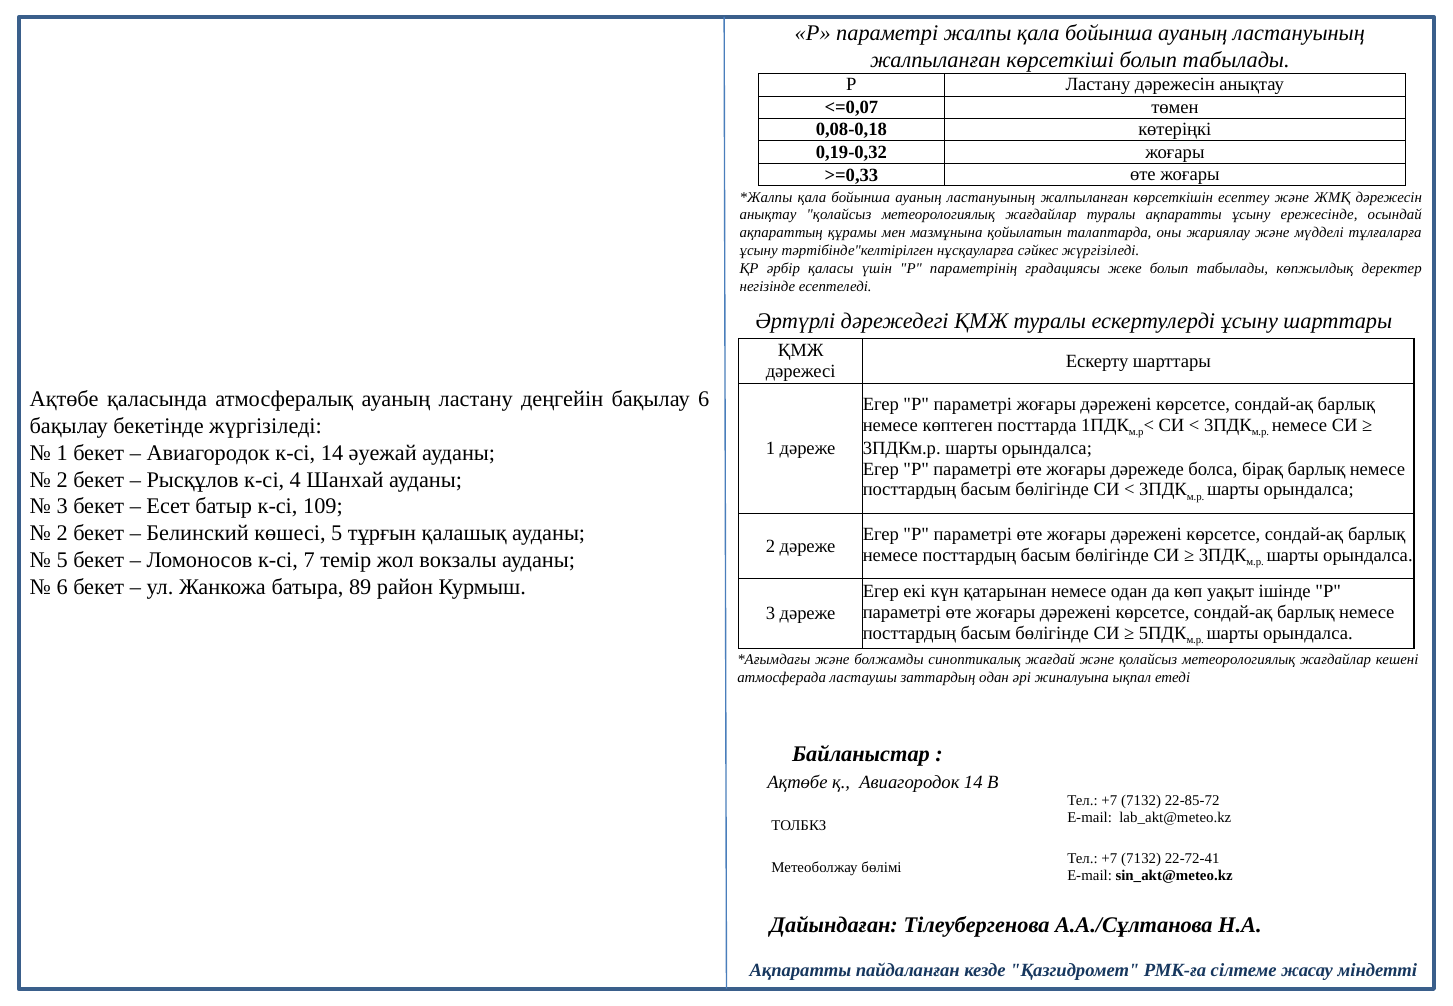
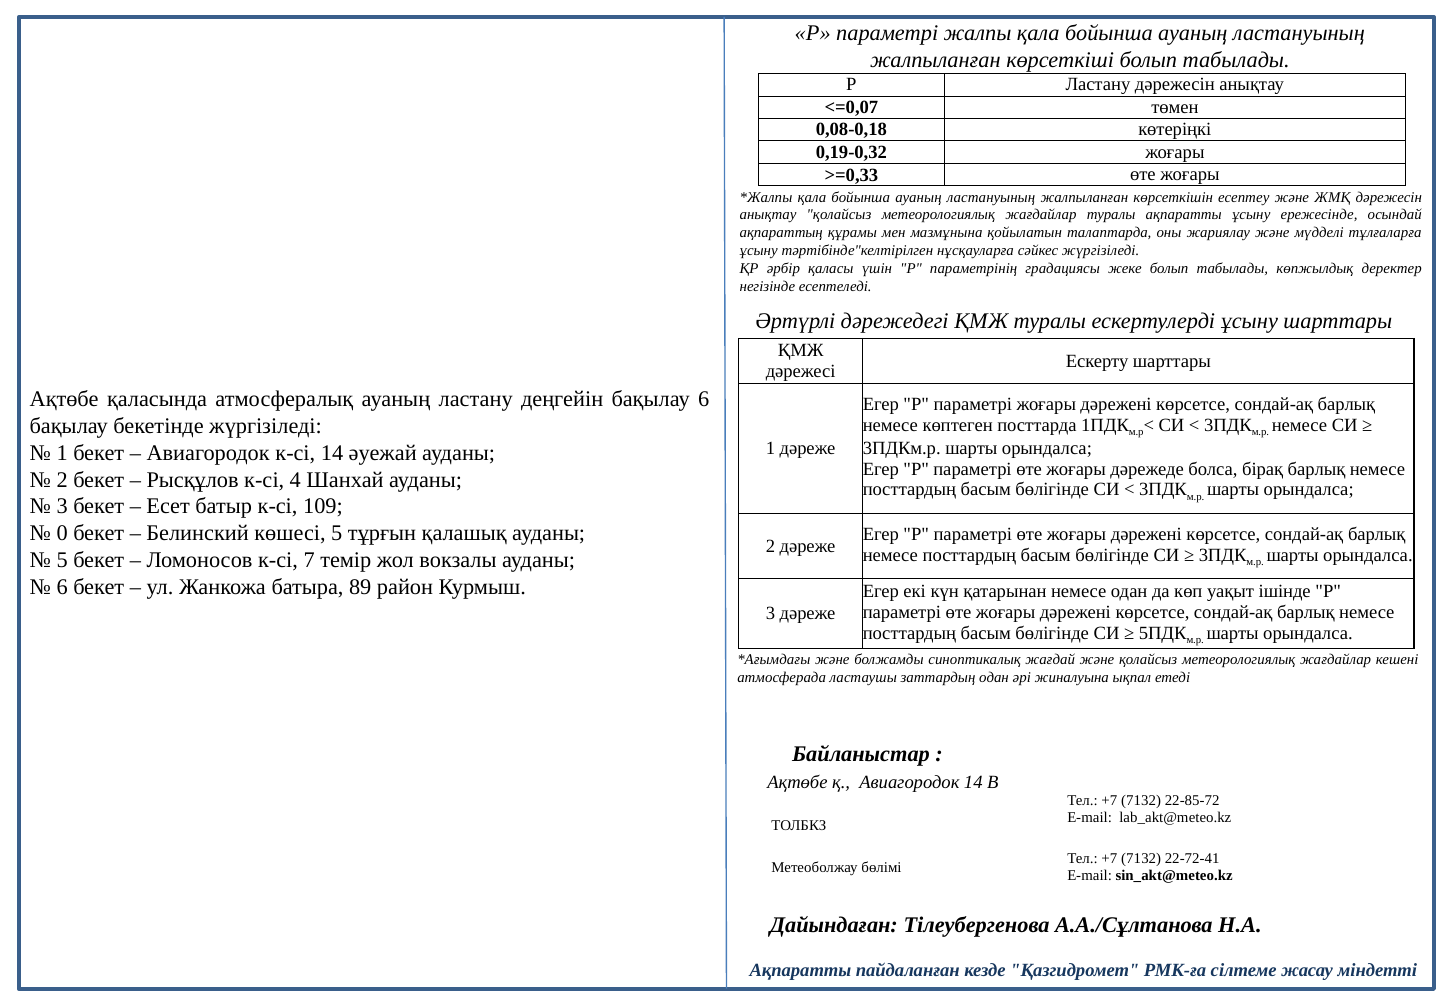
2: 2 -> 0 (62, 533)
